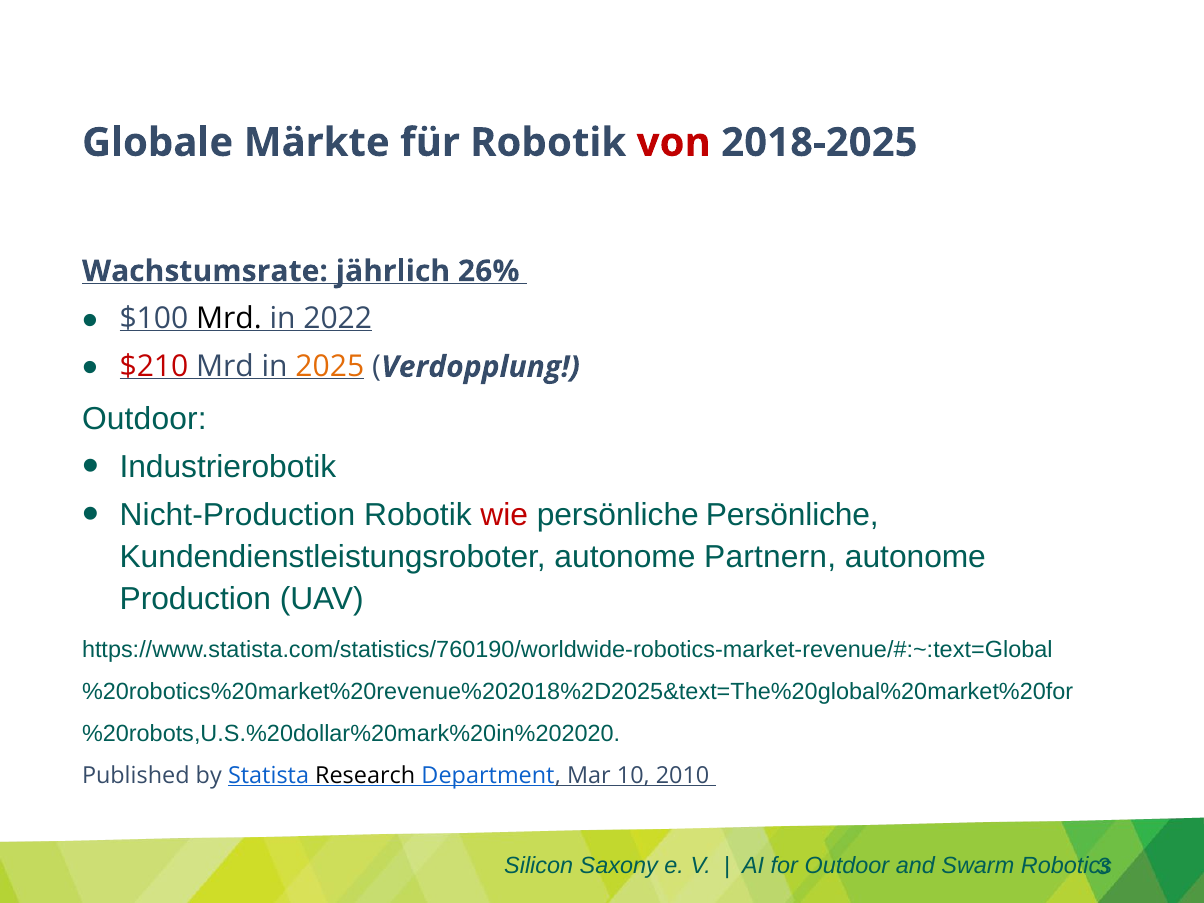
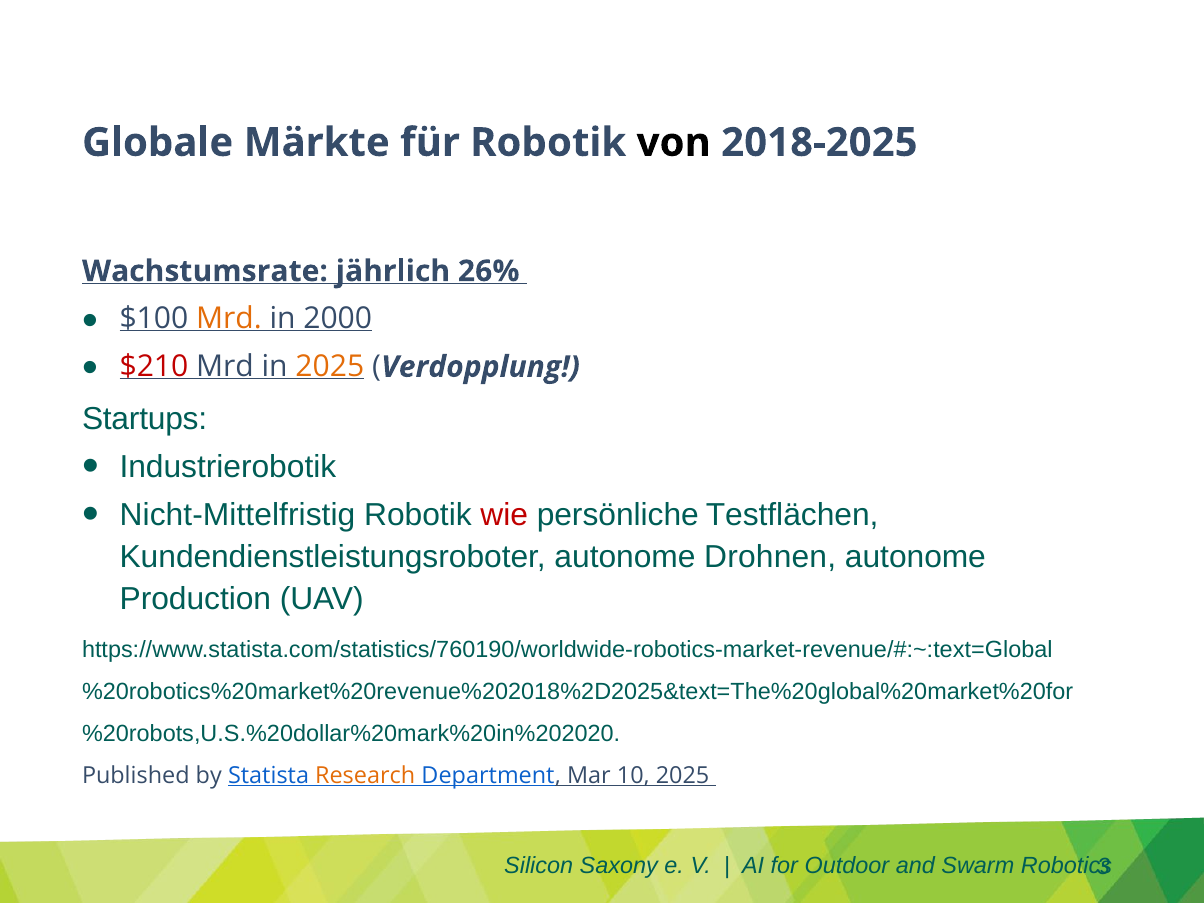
von colour: red -> black (674, 143)
Mrd colour: black -> orange (229, 319)
2022: 2022 -> 2000 (338, 319)
Outdoor: Outdoor -> Startups (145, 419)
Nicht-Production: Nicht-Production -> Nicht-Mittelfristig (237, 515)
persönliche Persönliche: Persönliche -> Testflächen (792, 515)
Partnern: Partnern -> Drohnen (770, 557)
Research colour: black -> orange (365, 776)
10 2010: 2010 -> 2025 (683, 776)
